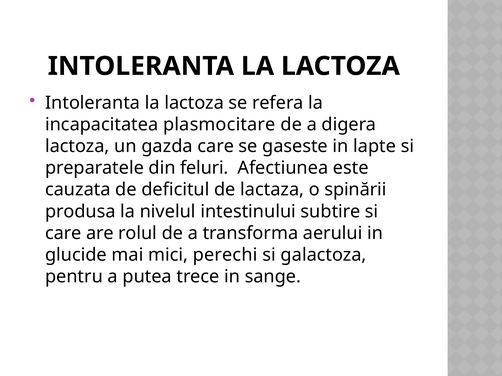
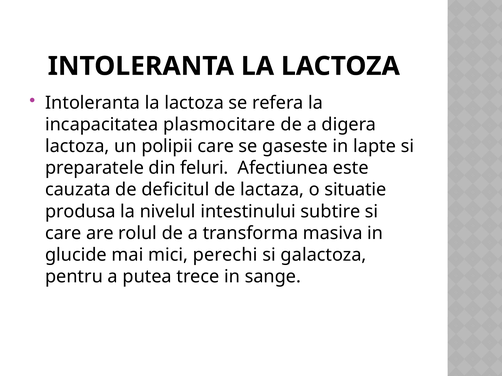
gazda: gazda -> polipii (167, 146)
spinării: spinării -> situatie (355, 190)
aerului: aerului -> masiva (333, 233)
